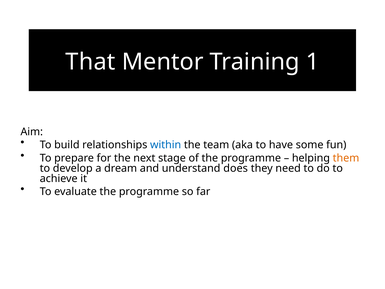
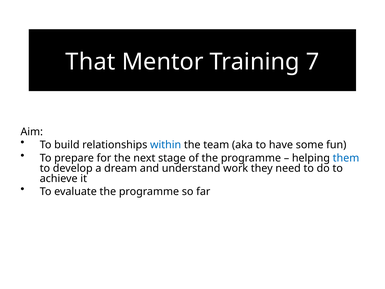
1: 1 -> 7 (313, 62)
them colour: orange -> blue (346, 158)
does: does -> work (236, 168)
